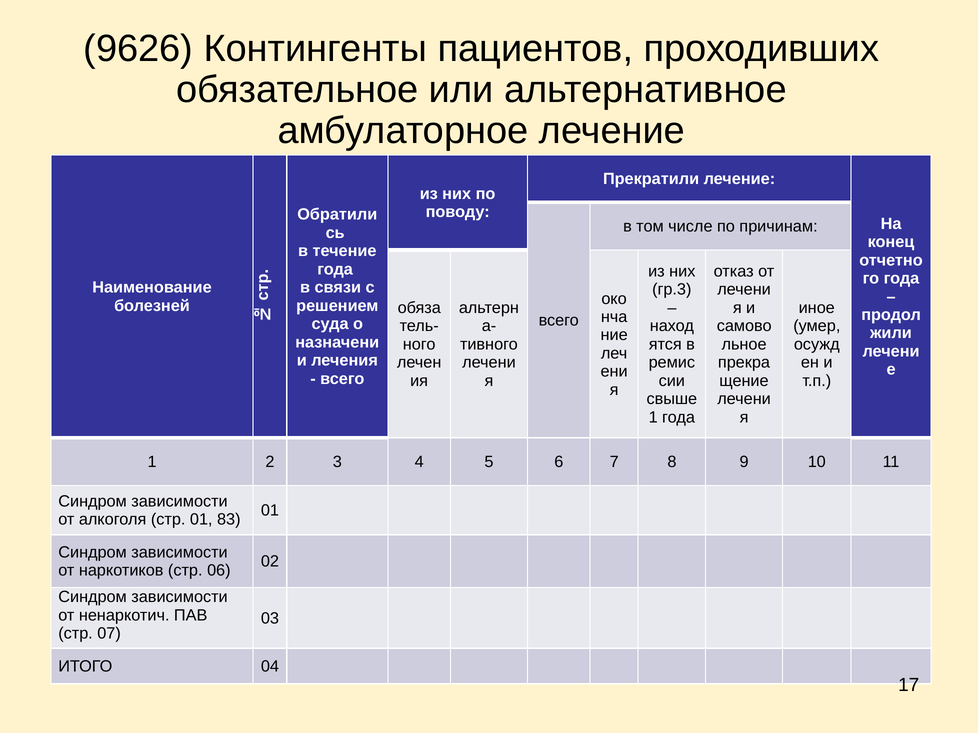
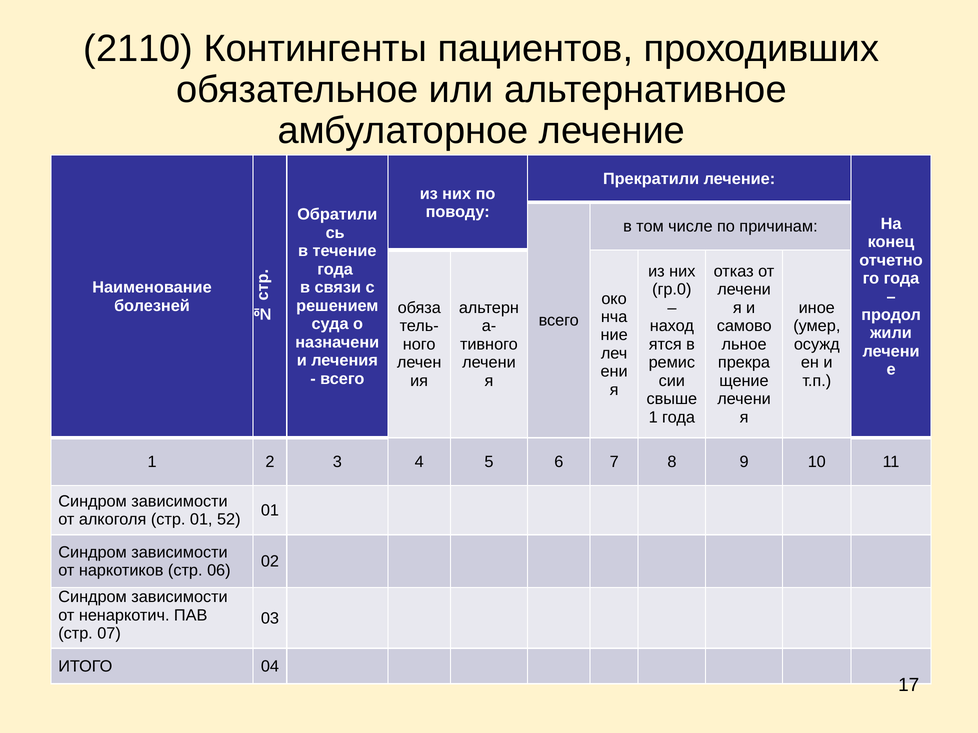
9626: 9626 -> 2110 (138, 49)
гр.3: гр.3 -> гр.0 (672, 290)
83: 83 -> 52 (229, 520)
